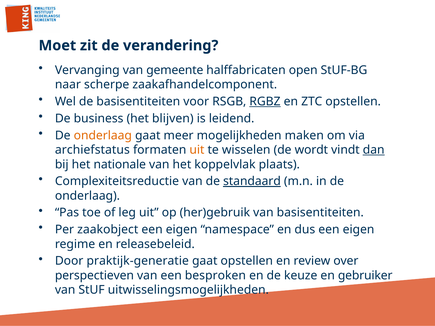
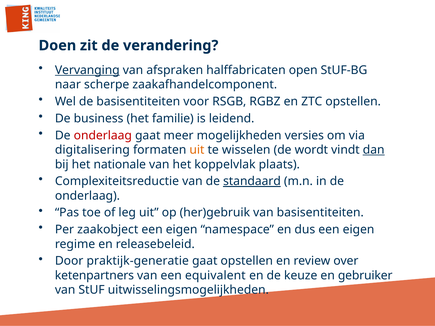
Moet: Moet -> Doen (57, 46)
Vervanging underline: none -> present (87, 70)
gemeente: gemeente -> afspraken (175, 70)
RGBZ underline: present -> none (265, 102)
blijven: blijven -> familie (173, 119)
onderlaag colour: orange -> red (103, 135)
maken: maken -> versies (304, 135)
archiefstatus: archiefstatus -> digitalisering (92, 150)
perspectieven: perspectieven -> ketenpartners (94, 276)
besproken: besproken -> equivalent (215, 276)
